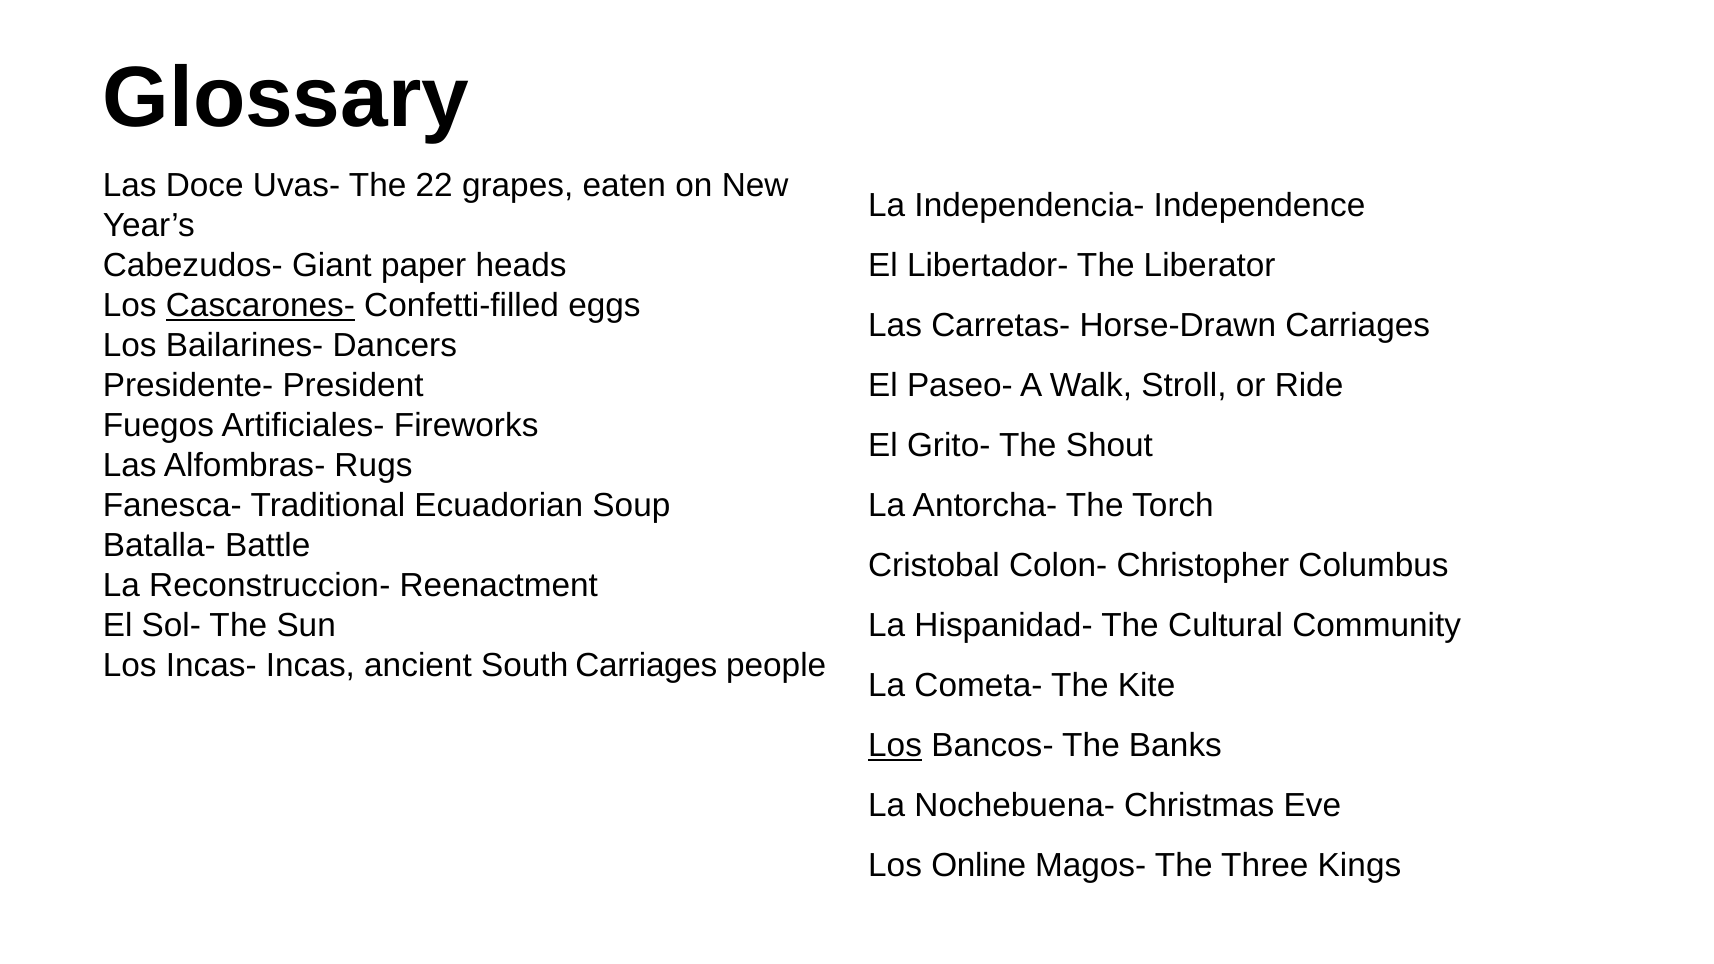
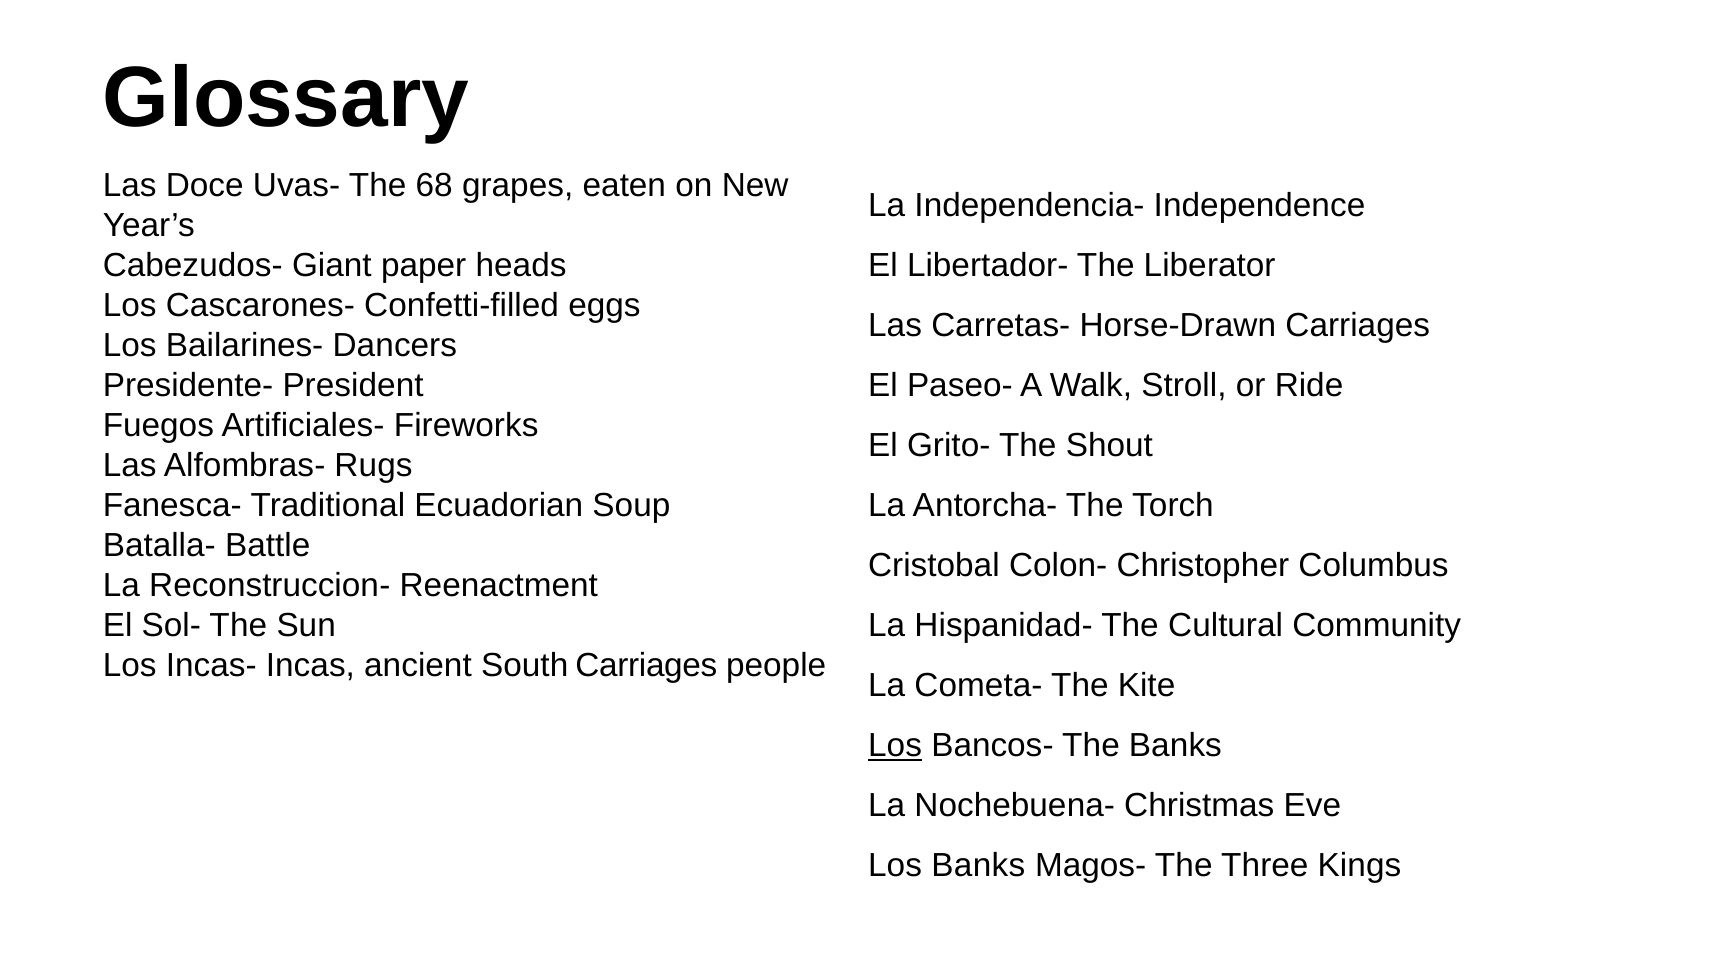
22: 22 -> 68 (434, 185)
Cascarones- underline: present -> none (260, 305)
Los Online: Online -> Banks (978, 865)
